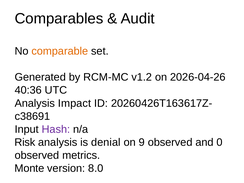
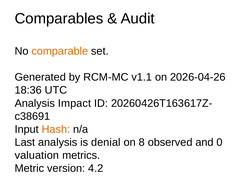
v1.2: v1.2 -> v1.1 (142, 77)
40:36: 40:36 -> 18:36 (28, 90)
Hash colour: purple -> orange (56, 129)
Risk: Risk -> Last (25, 142)
9: 9 -> 8 (142, 142)
observed: observed -> valuation (37, 155)
Monte: Monte -> Metric (29, 168)
8.0: 8.0 -> 4.2 (96, 168)
